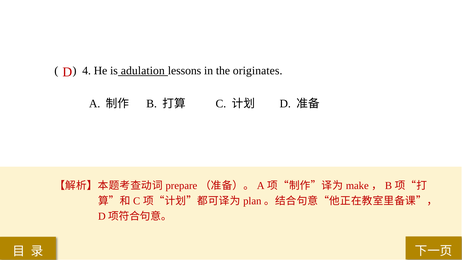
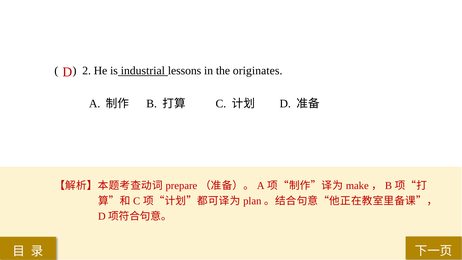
4: 4 -> 2 (87, 70)
adulation: adulation -> industrial (143, 70)
